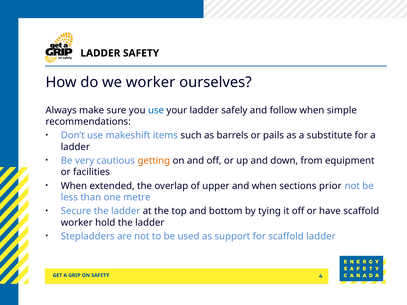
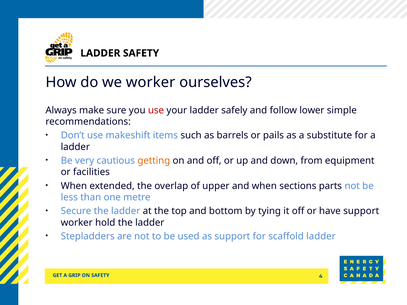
use colour: blue -> red (156, 110)
follow when: when -> lower (312, 110)
prior: prior -> parts (330, 186)
have scaffold: scaffold -> support (361, 211)
